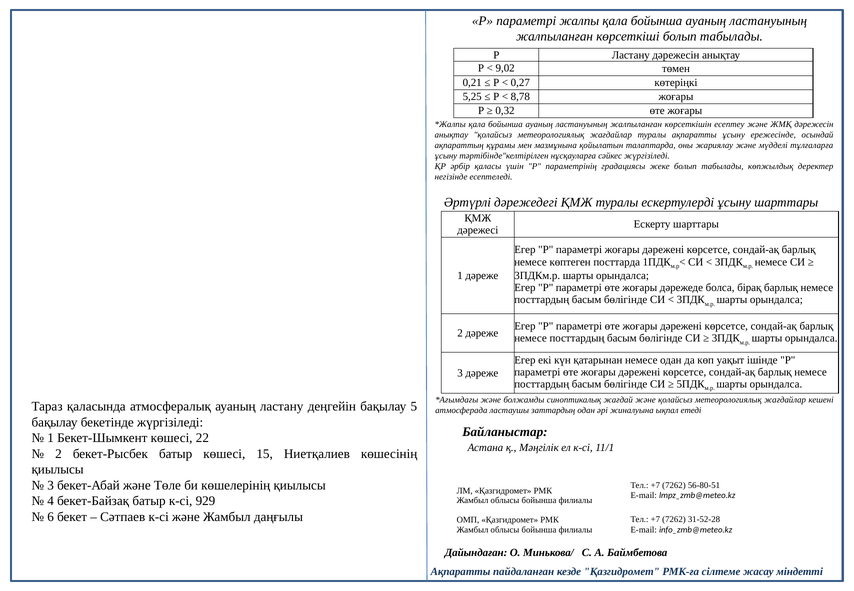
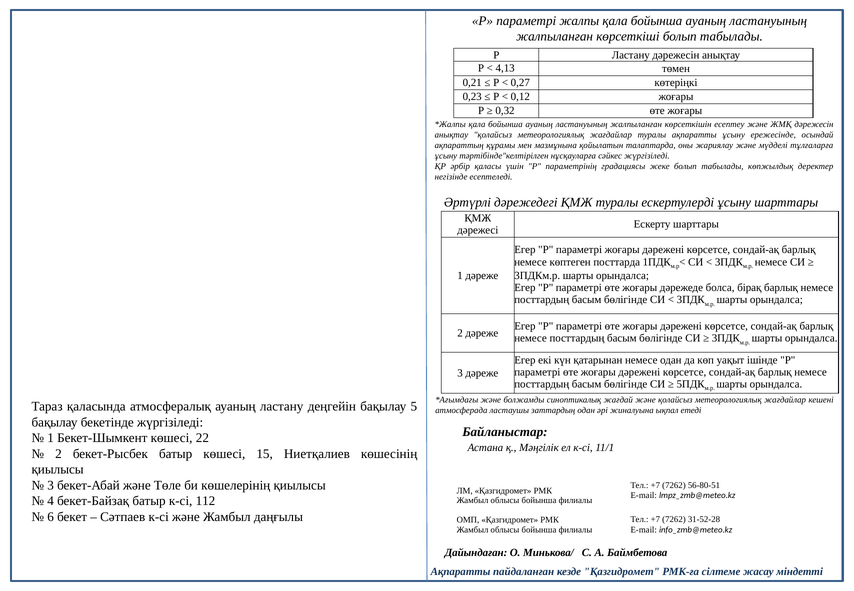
9,02: 9,02 -> 4,13 (505, 68)
5,25: 5,25 -> 0,23 (472, 97)
8,78: 8,78 -> 0,12 (520, 97)
929: 929 -> 112 (205, 501)
